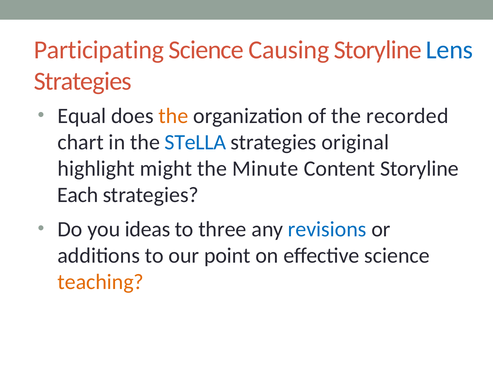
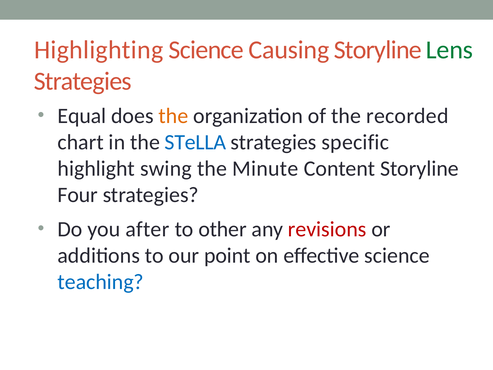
Participating: Participating -> Highlighting (99, 50)
Lens colour: blue -> green (449, 50)
original: original -> specific (355, 142)
might: might -> swing (166, 168)
Each: Each -> Four (78, 195)
ideas: ideas -> after (147, 229)
three: three -> other (223, 229)
revisions colour: blue -> red (327, 229)
teaching colour: orange -> blue (101, 282)
